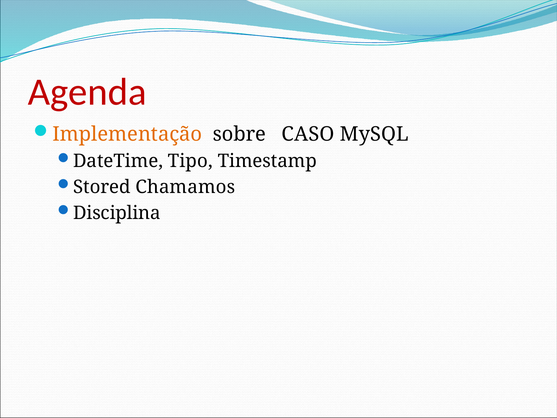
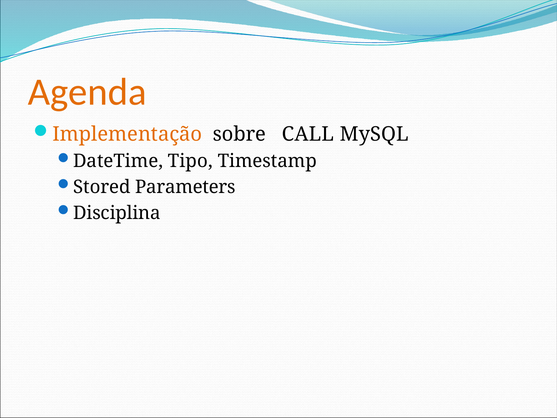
Agenda colour: red -> orange (87, 92)
CASO: CASO -> CALL (308, 134)
Chamamos: Chamamos -> Parameters (185, 187)
